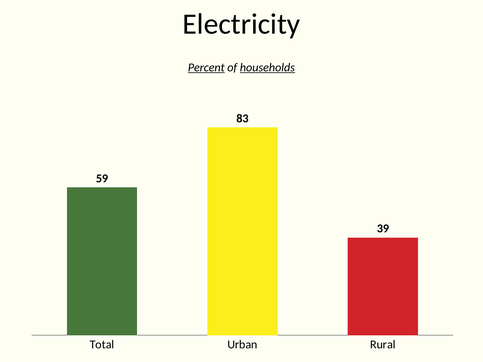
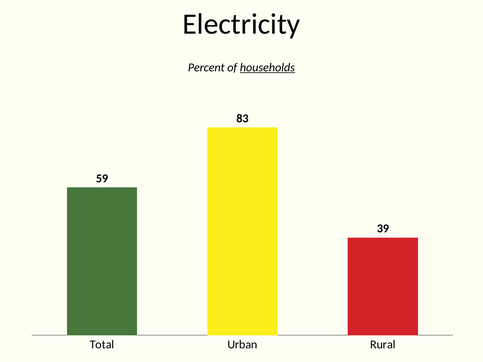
Percent underline: present -> none (206, 68)
